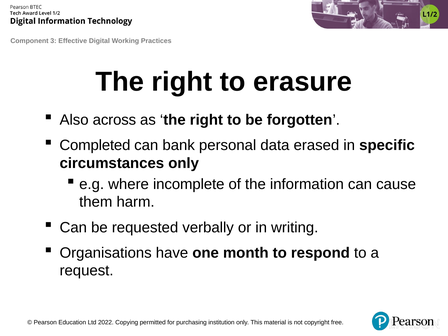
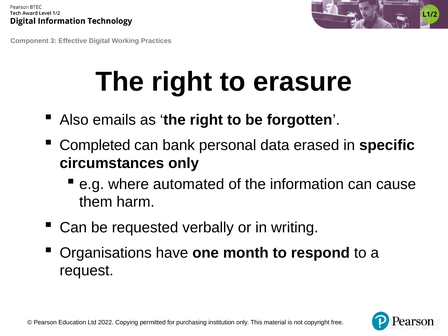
across: across -> emails (114, 120)
incomplete: incomplete -> automated (189, 184)
